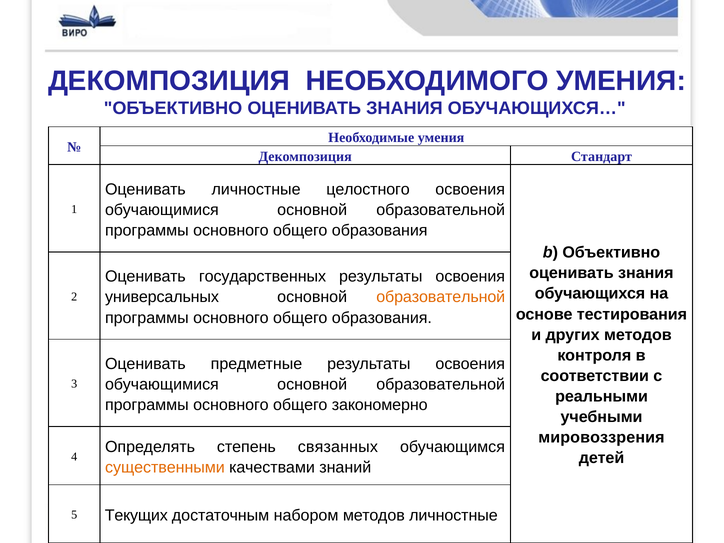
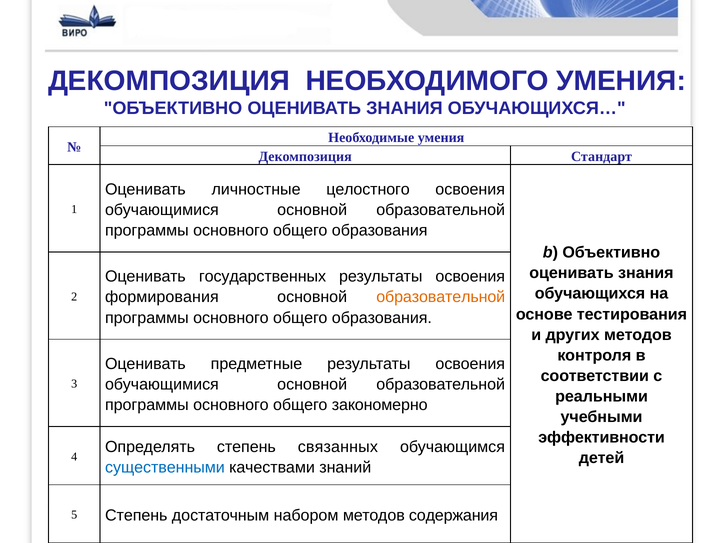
универсальных: универсальных -> формирования (162, 297)
мировоззрения: мировоззрения -> эффективности (602, 438)
существенными colour: orange -> blue (165, 467)
5 Текущих: Текущих -> Степень (136, 515)
методов личностные: личностные -> содержания (453, 515)
